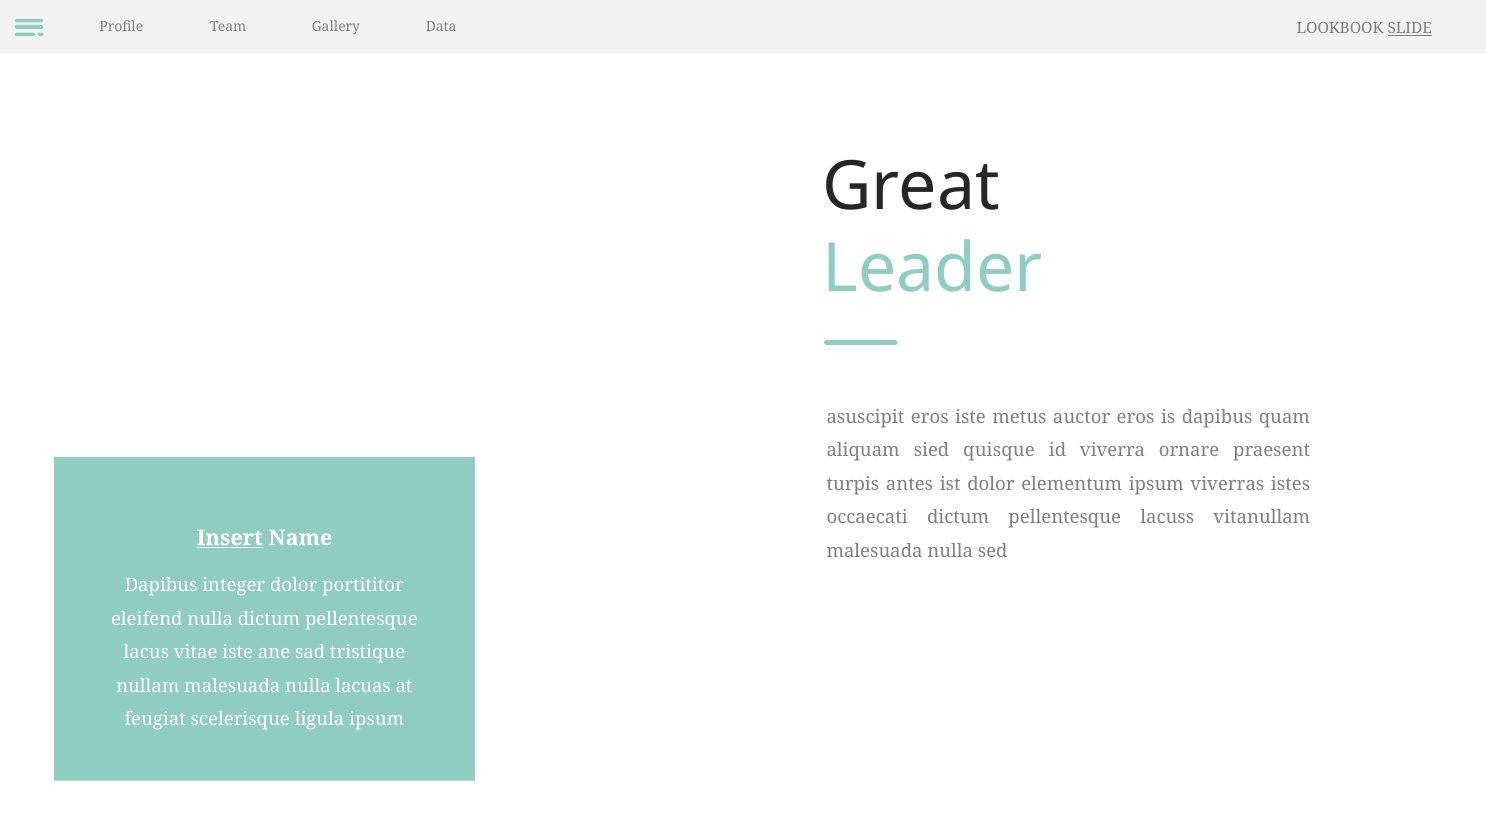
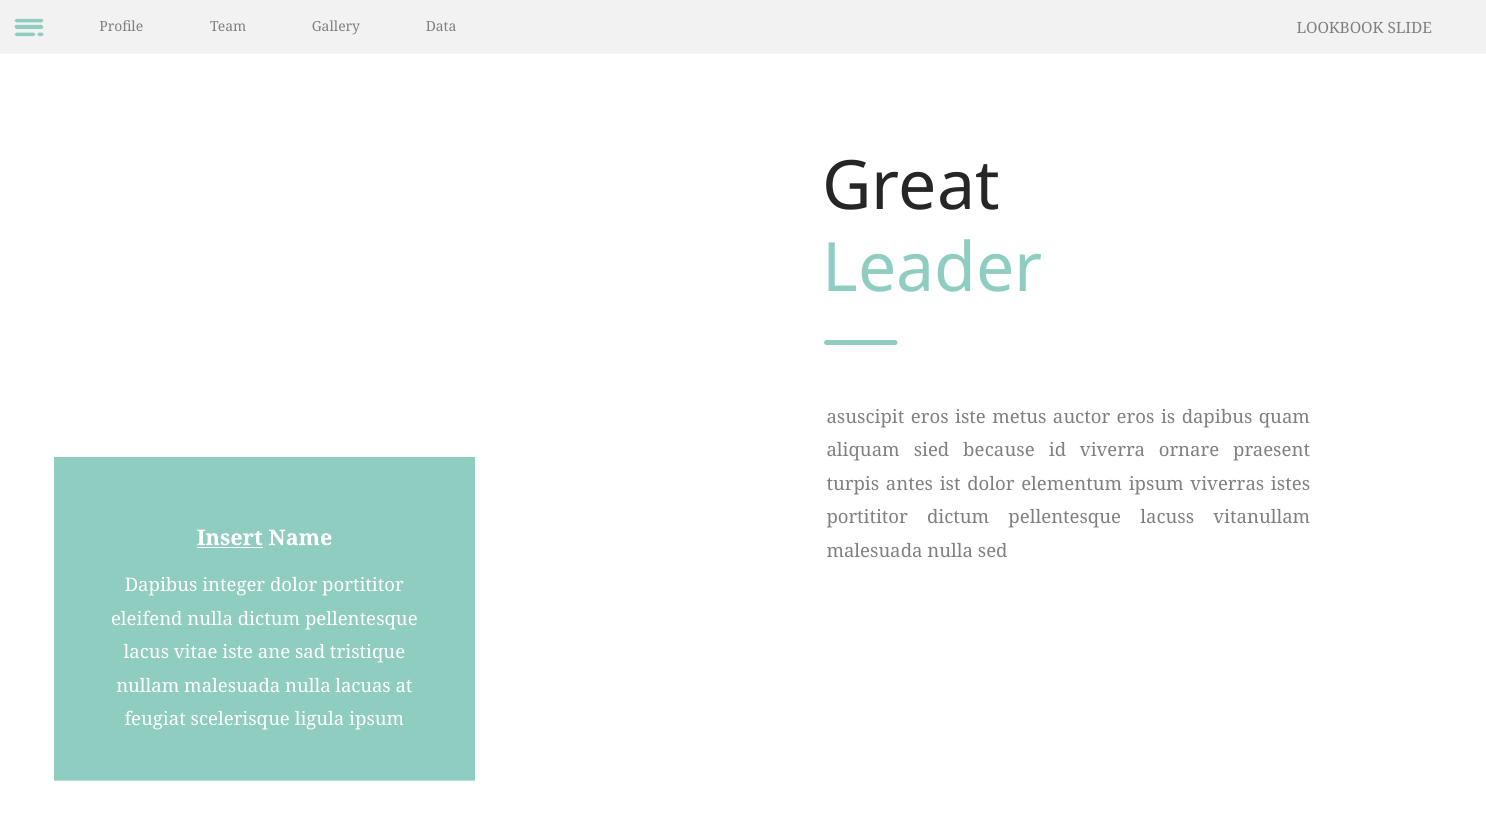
SLIDE underline: present -> none (1410, 28)
quisque: quisque -> because (999, 451)
occaecati: occaecati -> portititor (867, 518)
